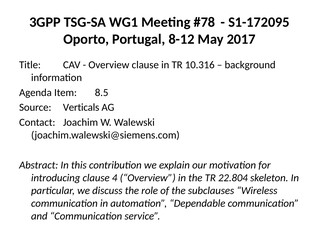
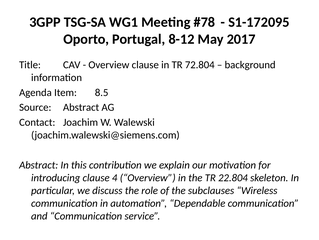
10.316: 10.316 -> 72.804 (200, 65)
Source Verticals: Verticals -> Abstract (81, 107)
